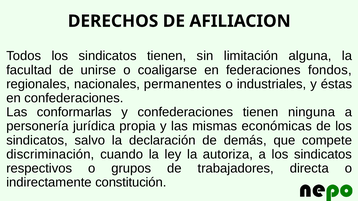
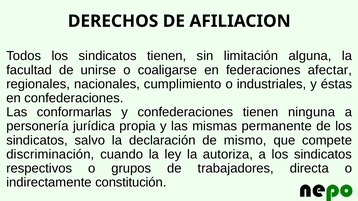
fondos: fondos -> afectar (330, 70)
permanentes: permanentes -> cumplimiento (183, 84)
económicas: económicas -> permanente (277, 126)
demás: demás -> mismo (245, 140)
